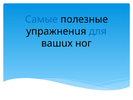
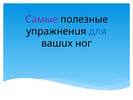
Сaмыe colour: blue -> purple (41, 19)
